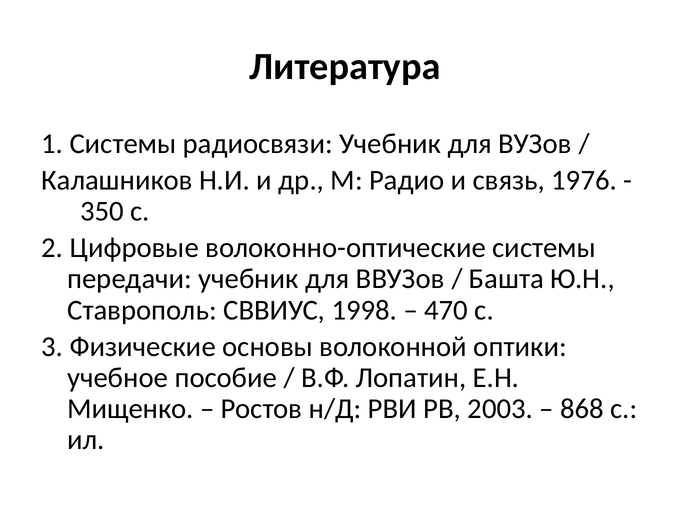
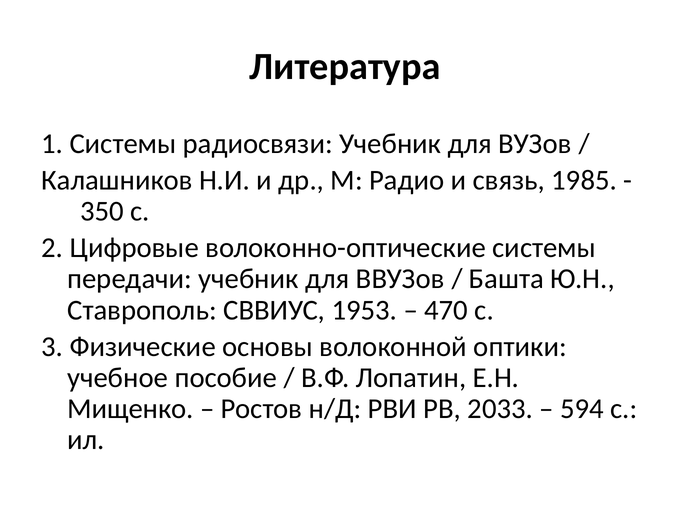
1976: 1976 -> 1985 (584, 180)
1998: 1998 -> 1953 (364, 310)
2003: 2003 -> 2033 (500, 408)
868: 868 -> 594 (582, 408)
